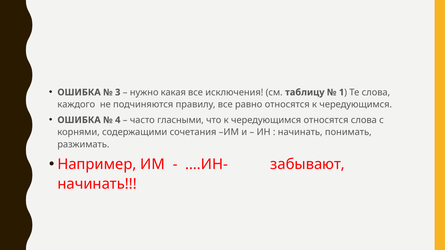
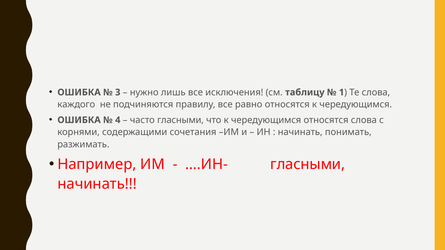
какая: какая -> лишь (173, 92)
….ИН- забывают: забывают -> гласными (308, 164)
